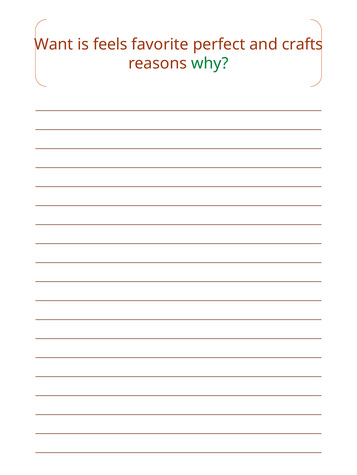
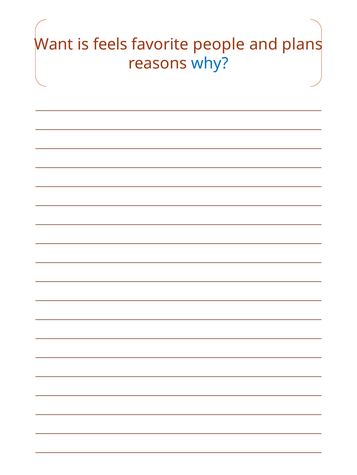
perfect: perfect -> people (219, 44)
crafts: crafts -> plans (302, 44)
why colour: green -> blue (210, 63)
